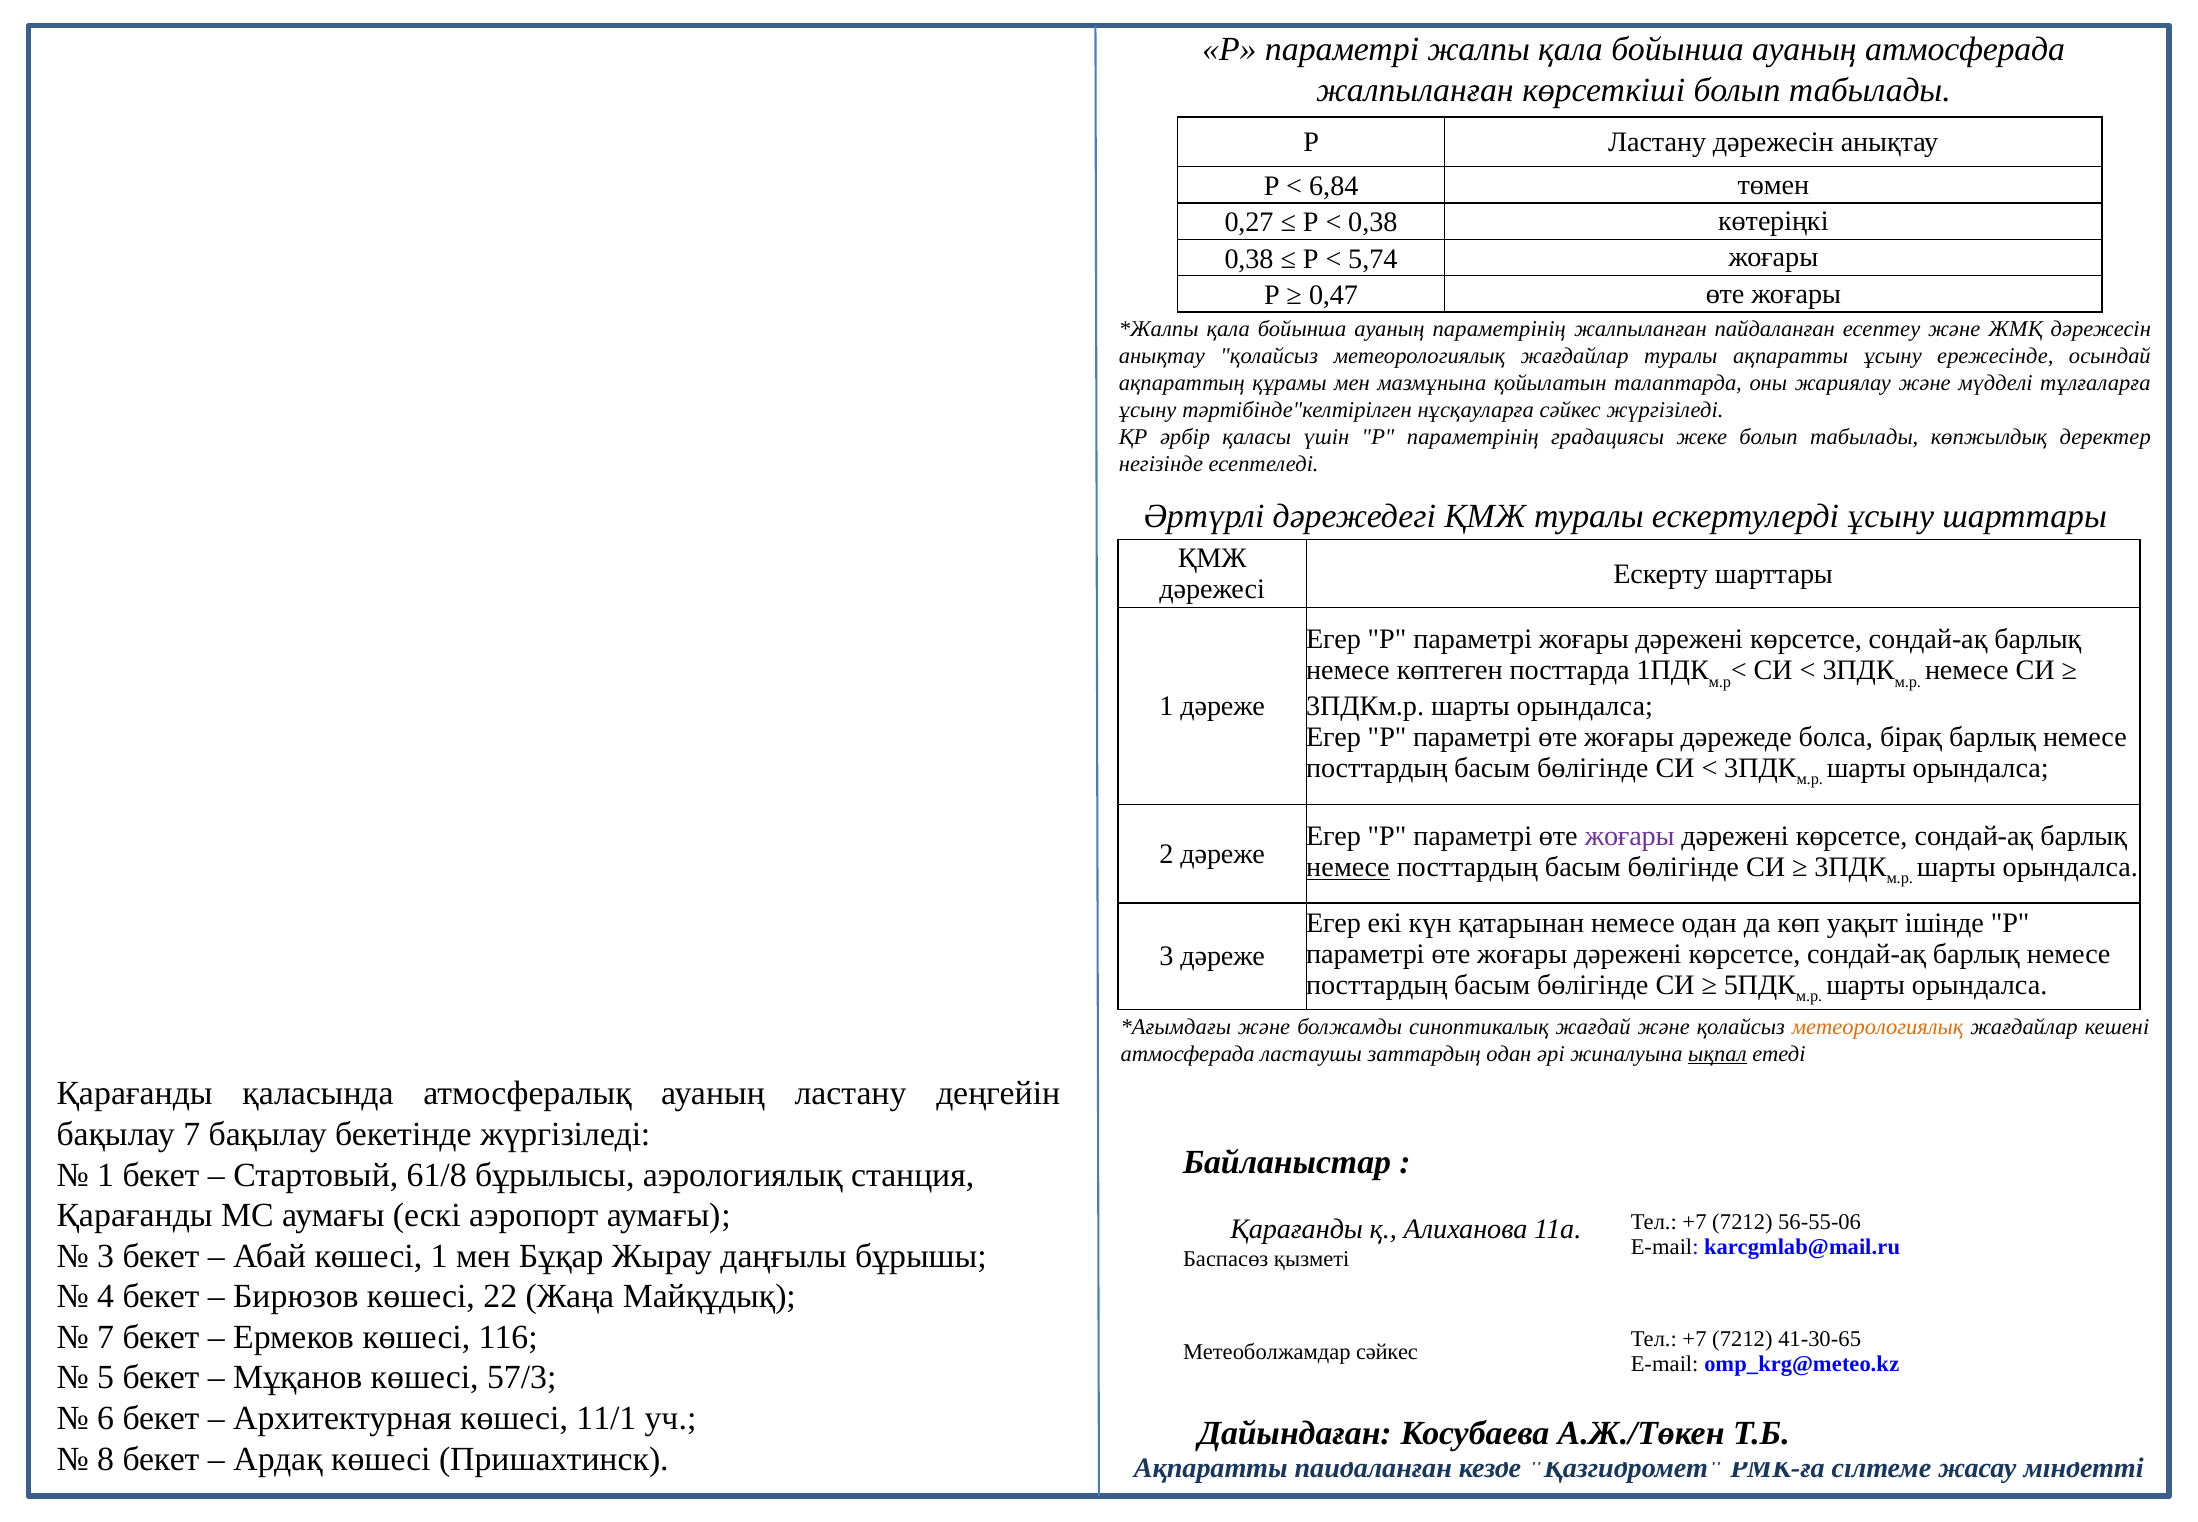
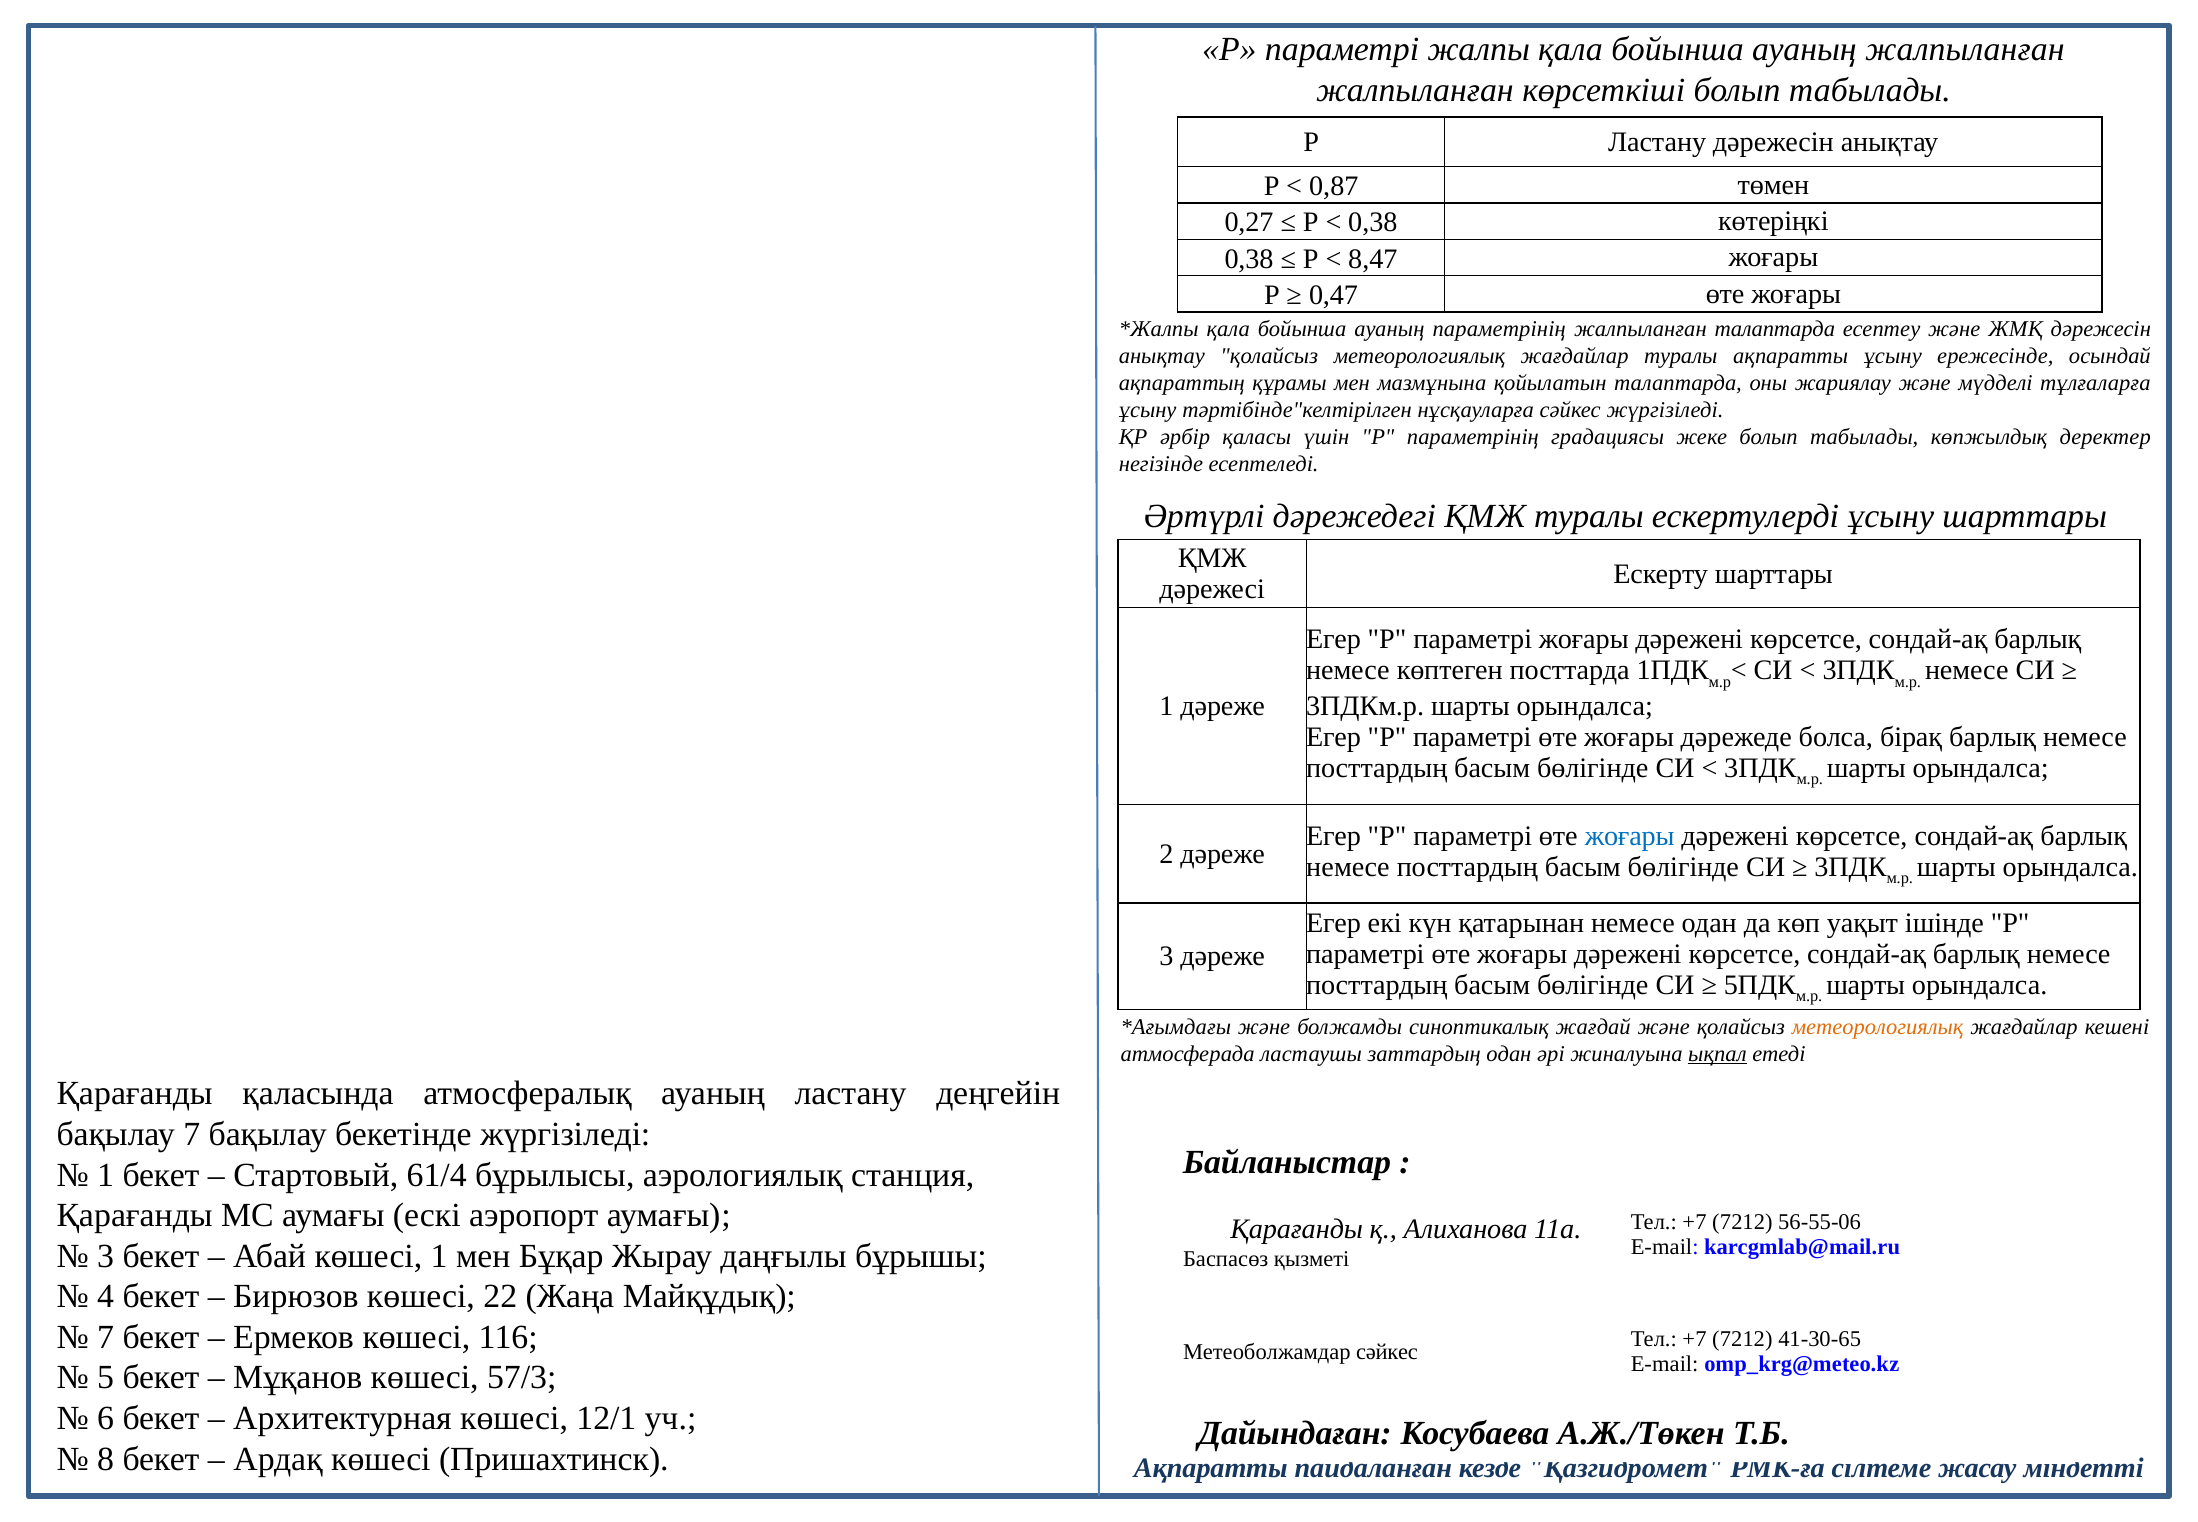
ауаның атмосферада: атмосферада -> жалпыланған (1965, 50)
6,84: 6,84 -> 0,87 (1334, 186)
5,74: 5,74 -> 8,47 (1373, 259)
жалпыланған пайдаланған: пайдаланған -> талаптарда (1775, 329)
жоғары colour: purple -> blue (1630, 836)
немесе underline: present -> none (1348, 867)
61/8: 61/8 -> 61/4 (437, 1175)
11/1: 11/1 -> 12/1 (606, 1418)
